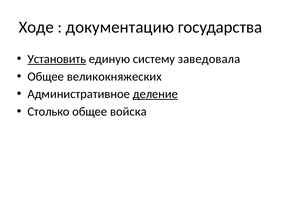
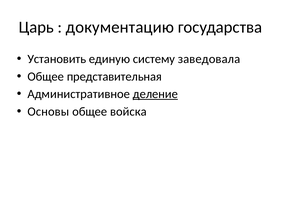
Ходе: Ходе -> Царь (36, 27)
Установить underline: present -> none (57, 59)
великокняжеских: великокняжеских -> представительная (114, 76)
Столько: Столько -> Основы (48, 111)
